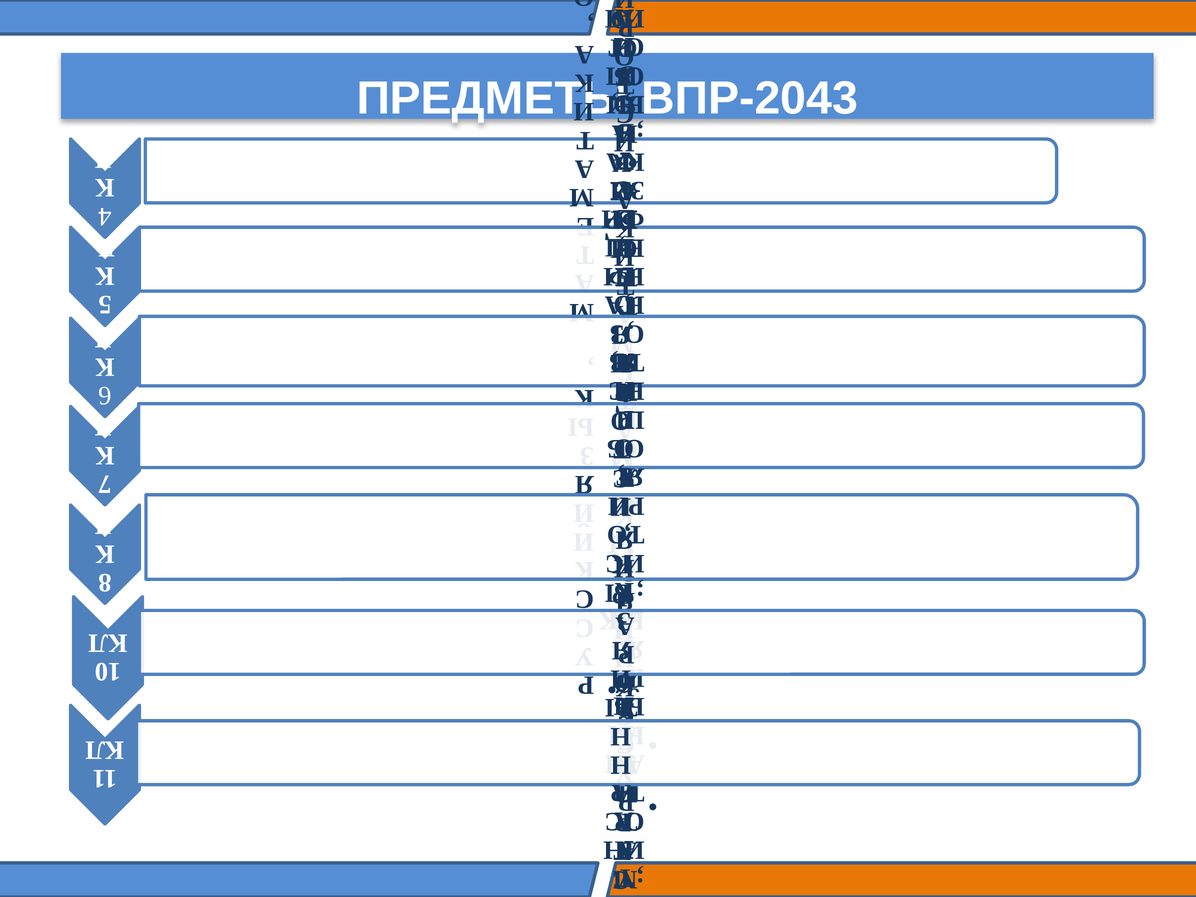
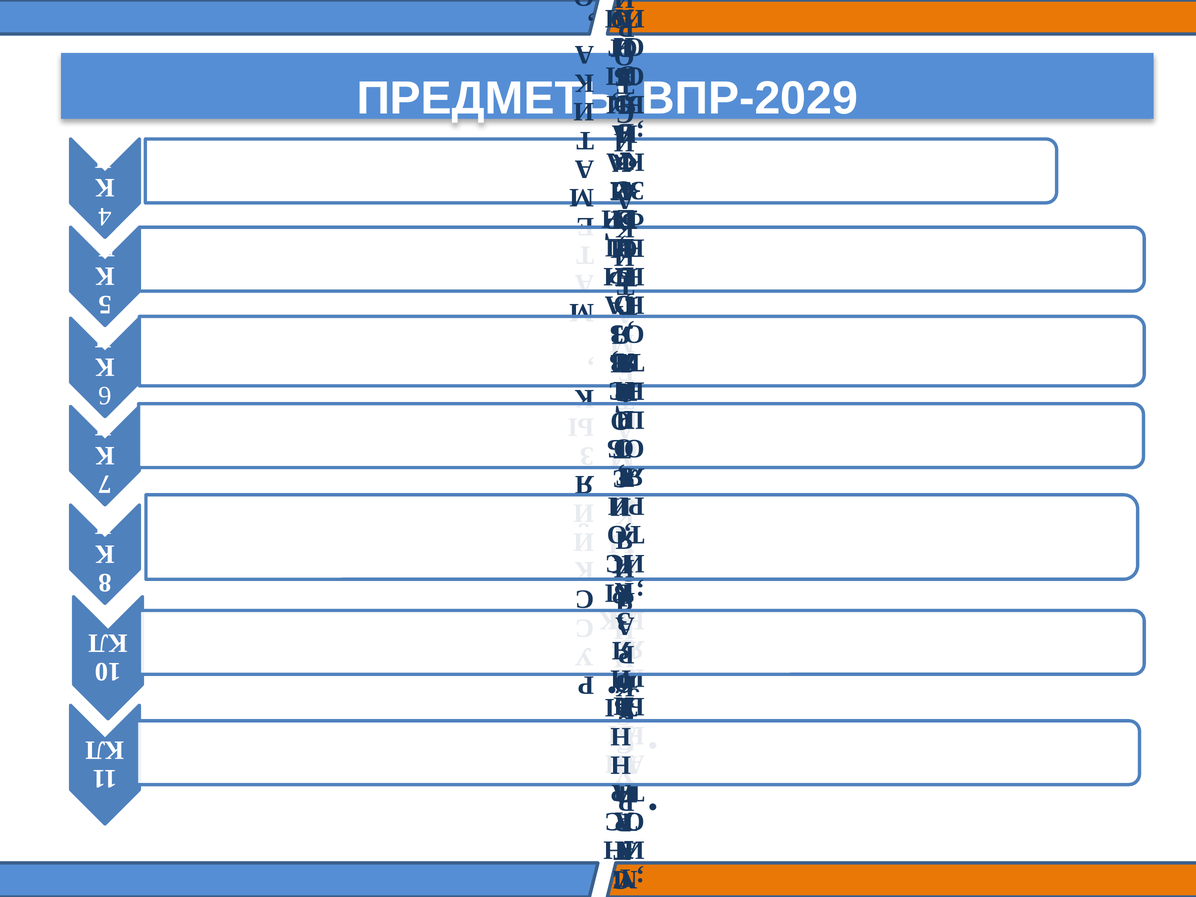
ВПР-2043: ВПР-2043 -> ВПР-2029 (750, 98)
